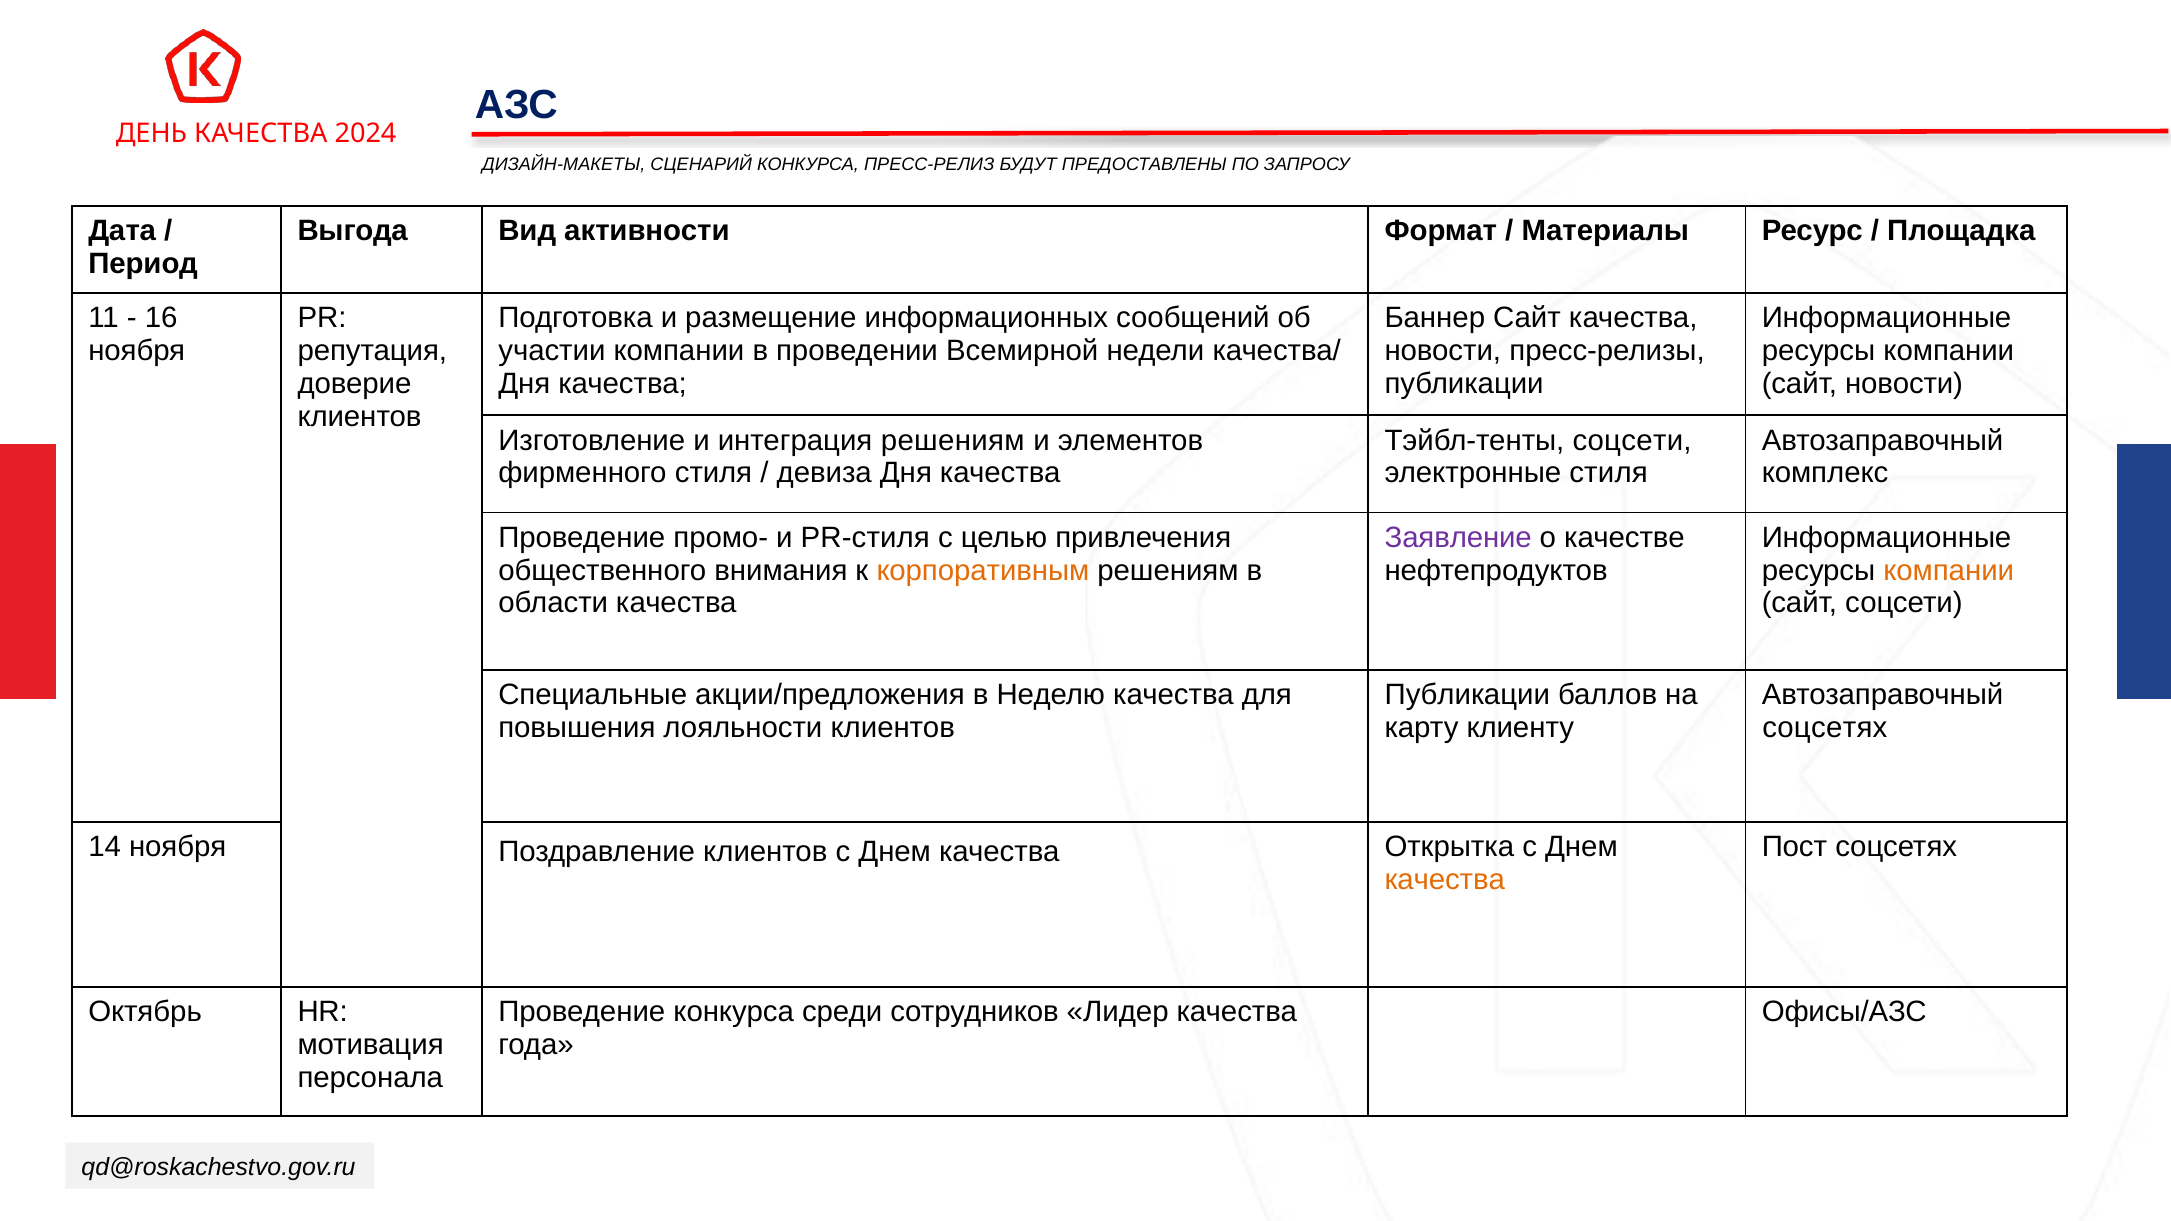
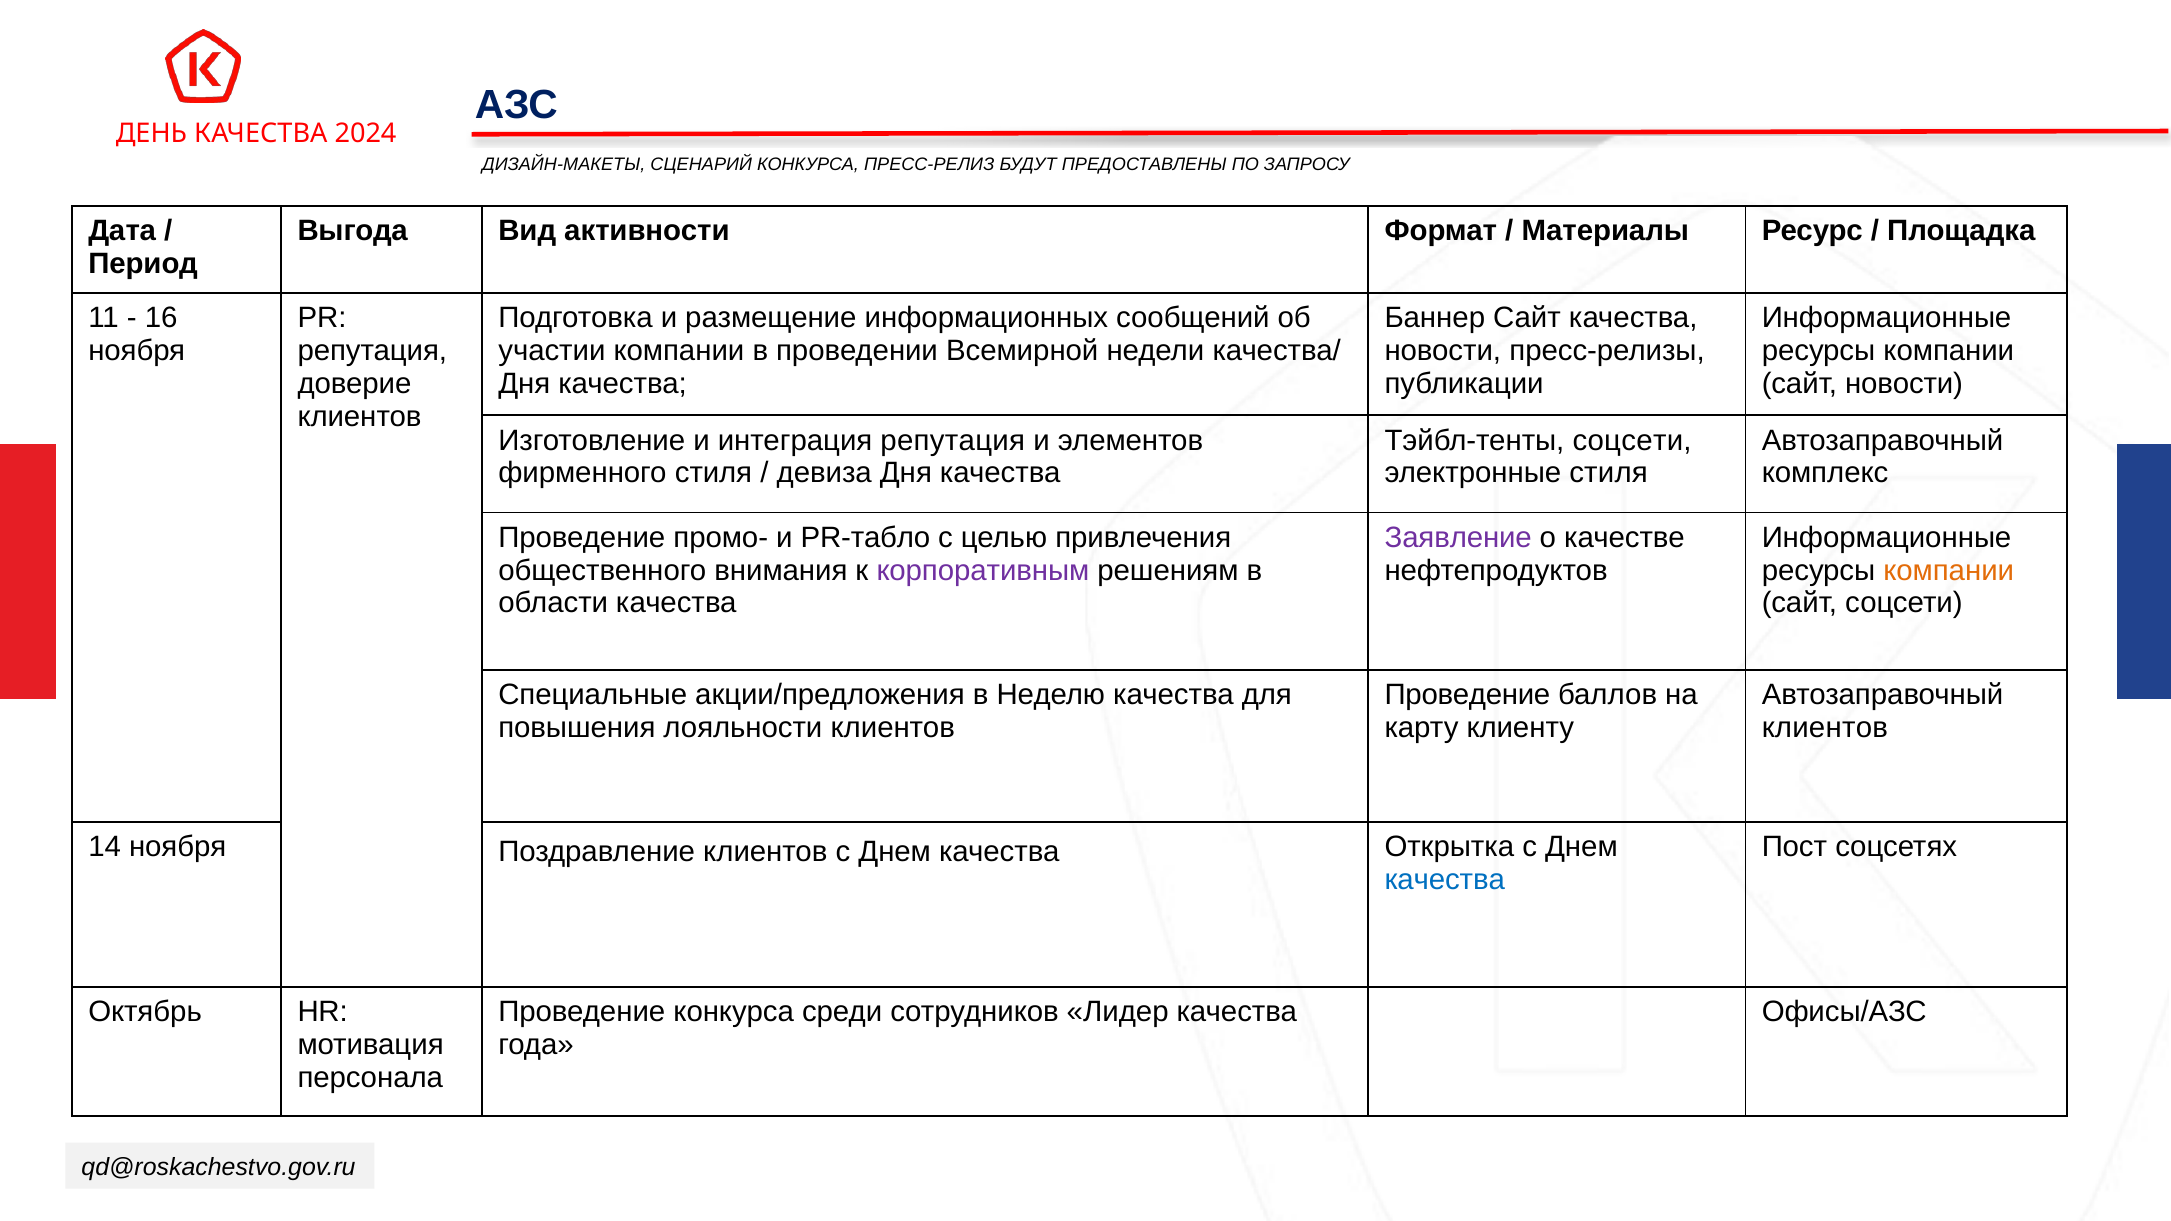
интеграция решениям: решениям -> репутация (953, 440)
PR-стиля: PR-стиля -> PR-табло (865, 538)
корпоративным colour: orange -> purple (983, 570)
Публикации: Публикации -> Проведение (1467, 695)
соцсетях: соцсетях -> клиентов (1825, 728)
качества colour: orange -> blue (1445, 880)
